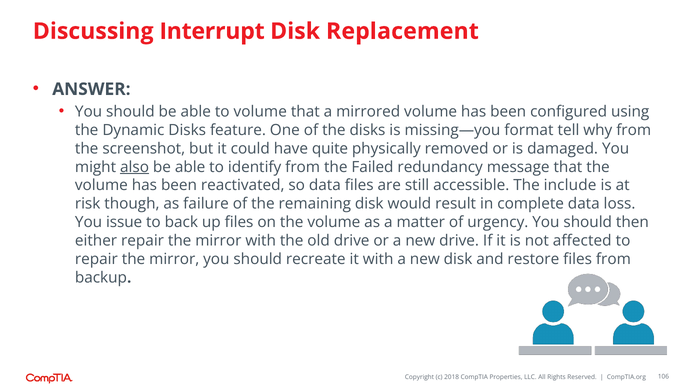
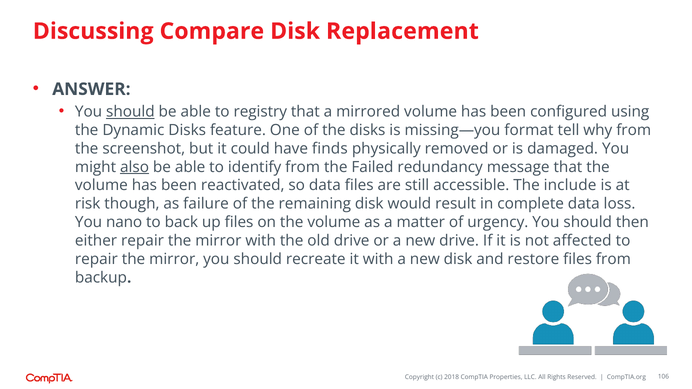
Interrupt: Interrupt -> Compare (212, 31)
should underline: none -> present (130, 112)
to volume: volume -> registry (260, 112)
quite: quite -> finds (330, 149)
issue: issue -> nano (124, 222)
